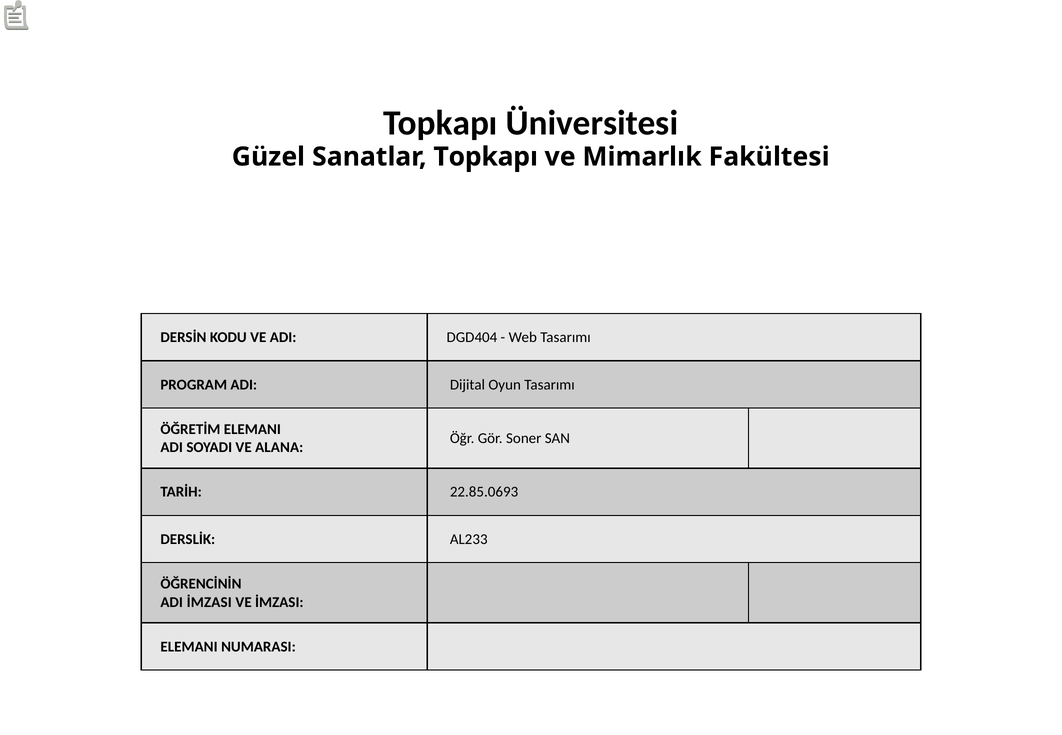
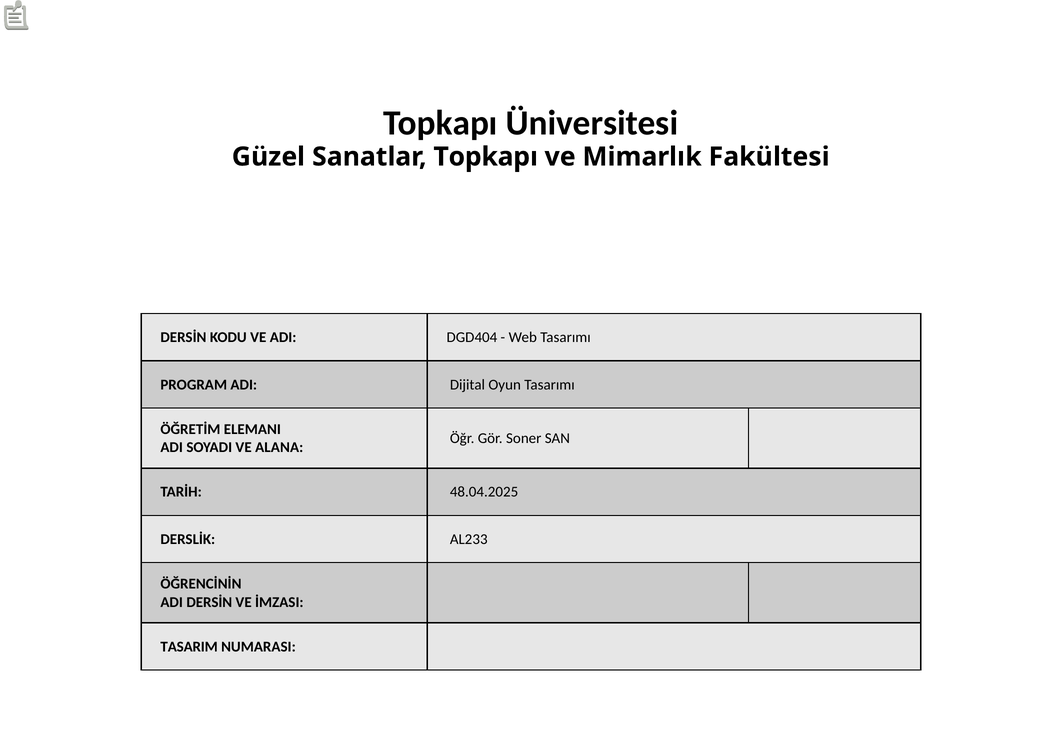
22.85.0693: 22.85.0693 -> 48.04.2025 (484, 492)
ADI İMZASI: İMZASI -> DERSİN (209, 602)
ELEMANI: ELEMANI -> TASARIM (189, 647)
